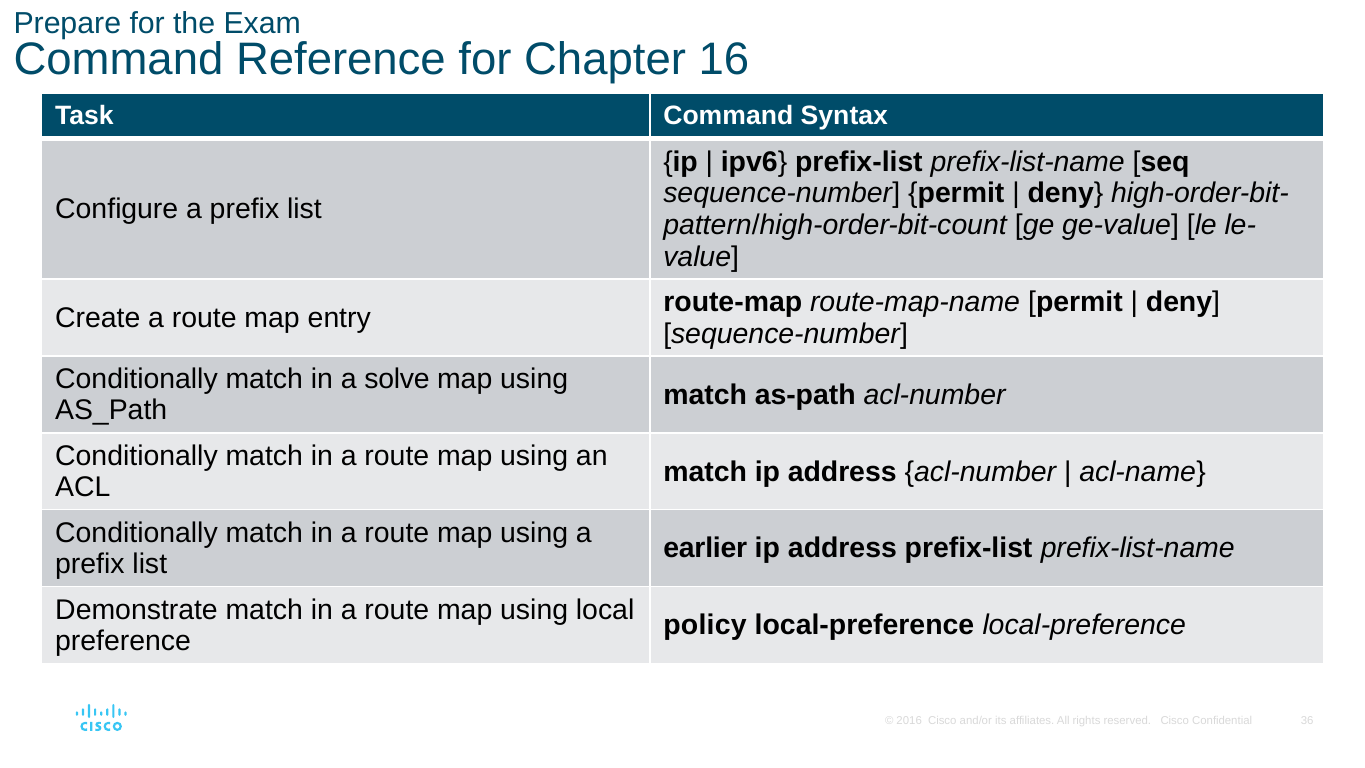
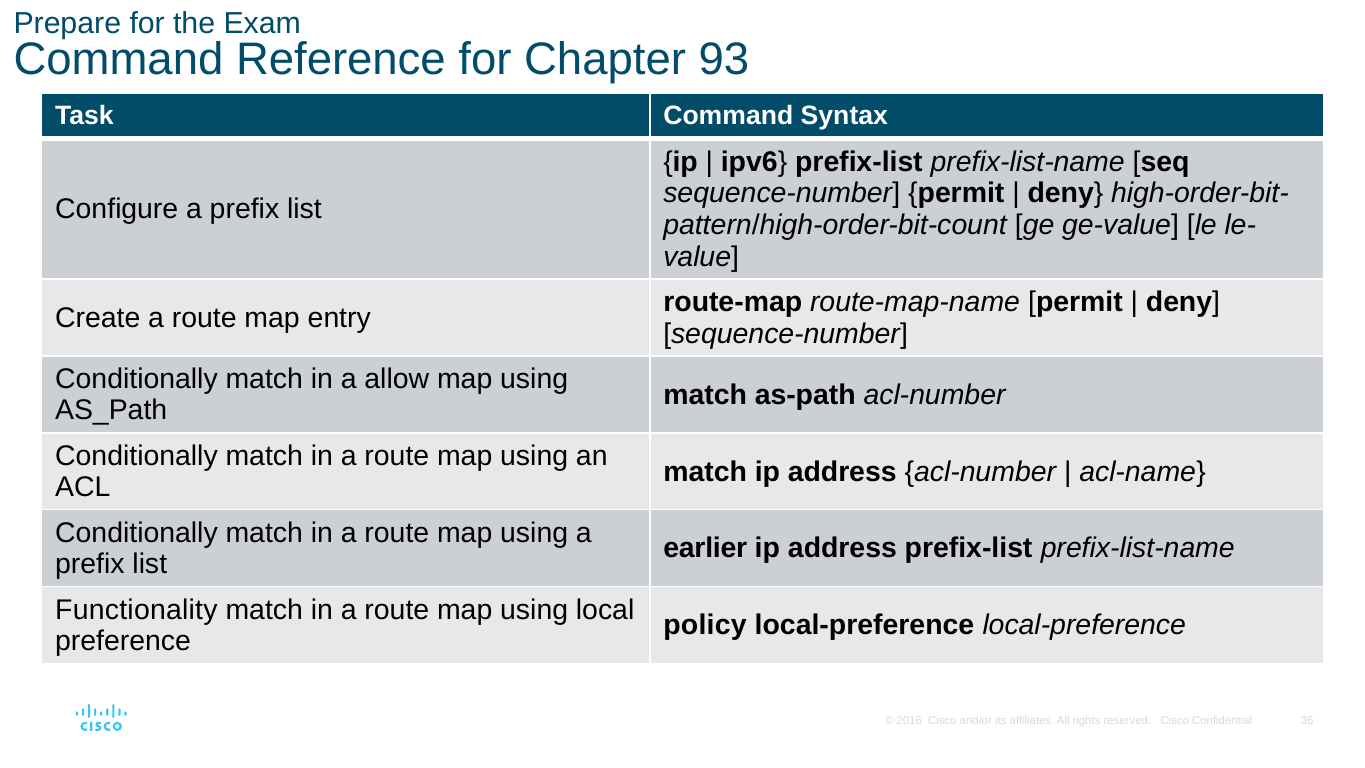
16: 16 -> 93 (724, 59)
solve: solve -> allow (397, 379)
Demonstrate: Demonstrate -> Functionality (136, 610)
